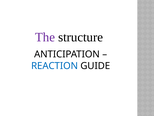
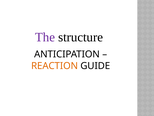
REACTION colour: blue -> orange (55, 66)
